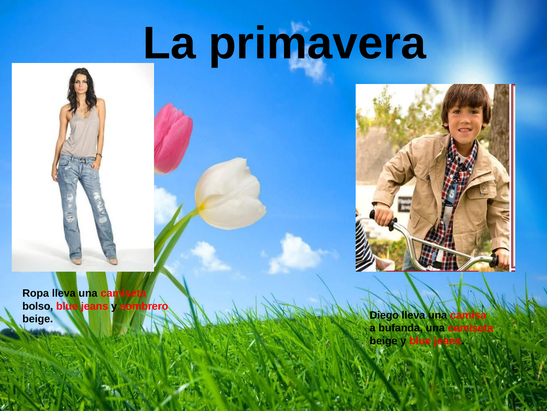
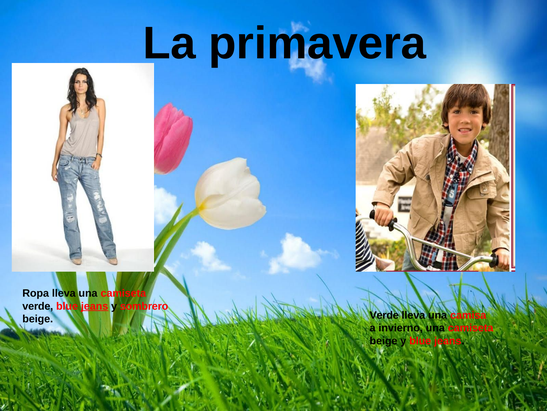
bolso: bolso -> verde (38, 306)
jeans underline: none -> present (95, 306)
beige Diego: Diego -> Verde (384, 315)
bufanda: bufanda -> invierno (401, 327)
